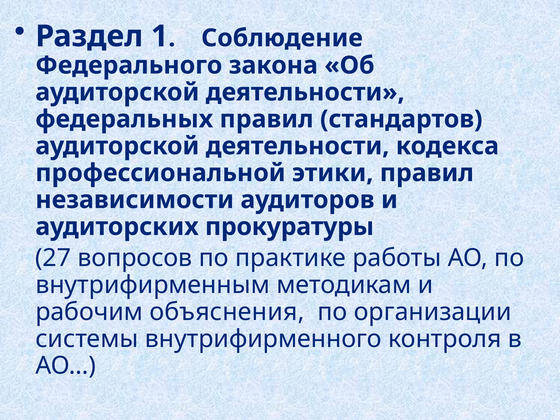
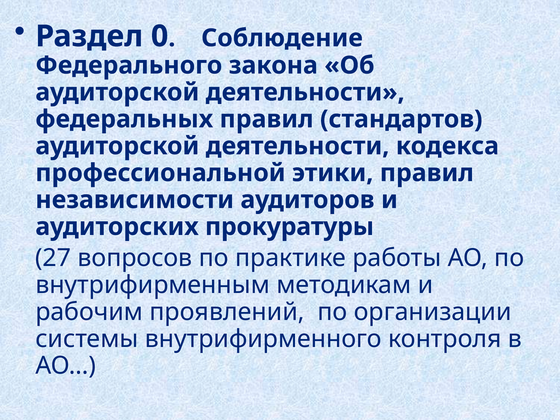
1: 1 -> 0 (160, 36)
объяснения: объяснения -> проявлений (227, 312)
